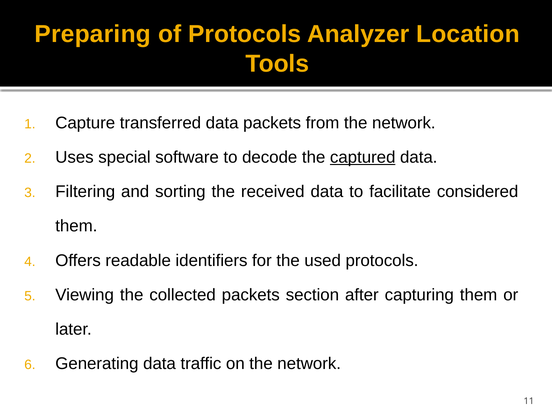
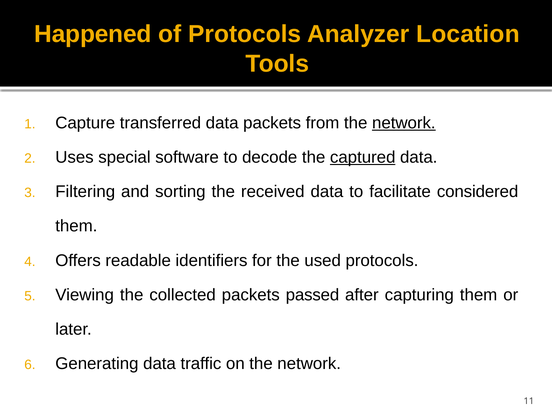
Preparing: Preparing -> Happened (93, 34)
network underline: none -> present (404, 123)
section: section -> passed (312, 295)
